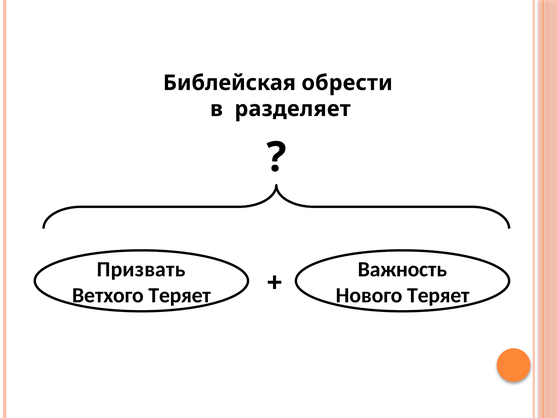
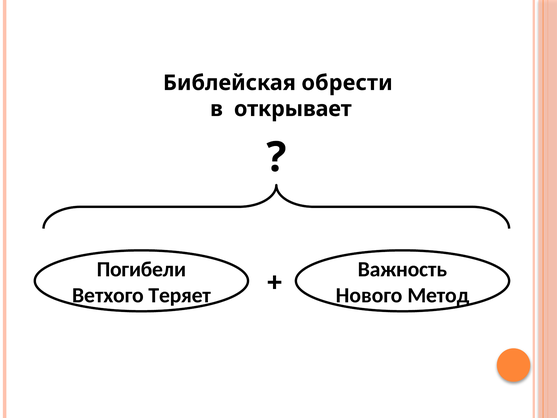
разделяет: разделяет -> открывает (293, 109)
Призвать: Призвать -> Погибели (141, 269)
Нового Теряет: Теряет -> Метод (438, 295)
